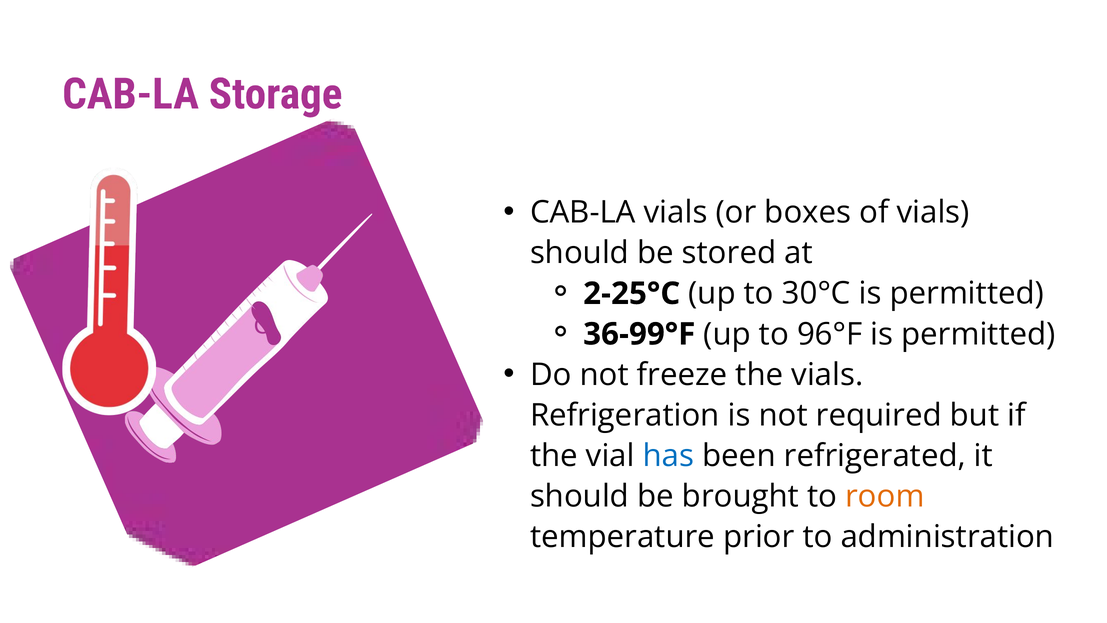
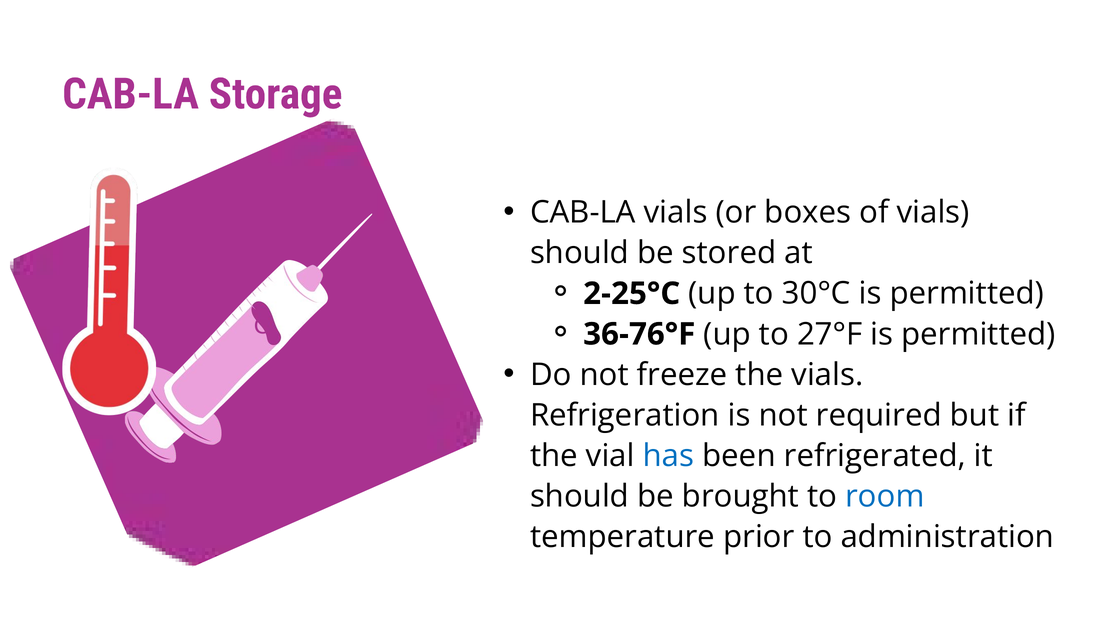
36-99°F: 36-99°F -> 36-76°F (639, 334)
96°F: 96°F -> 27°F (830, 334)
room colour: orange -> blue (885, 496)
